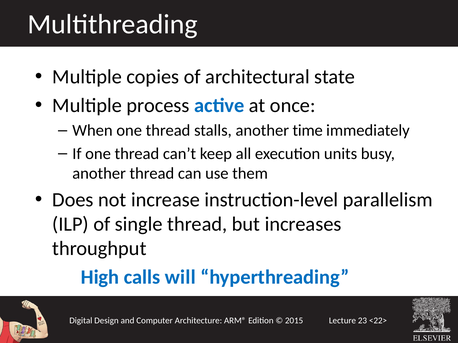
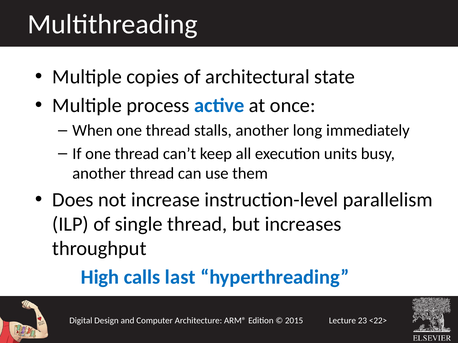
time: time -> long (308, 131)
will: will -> last (180, 277)
